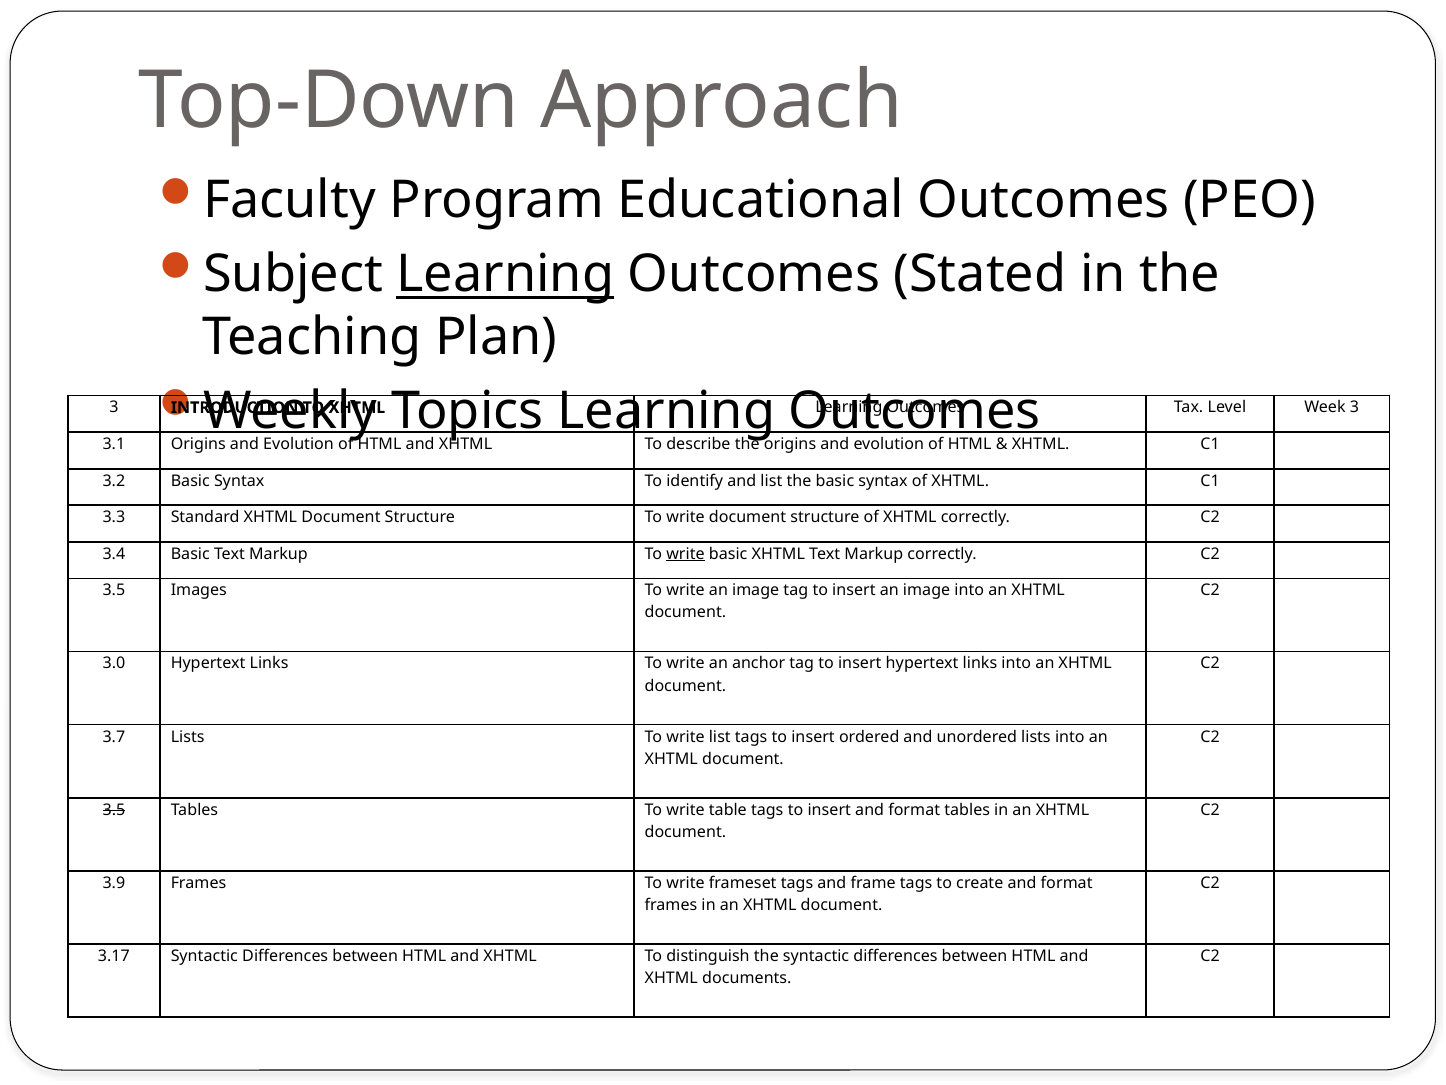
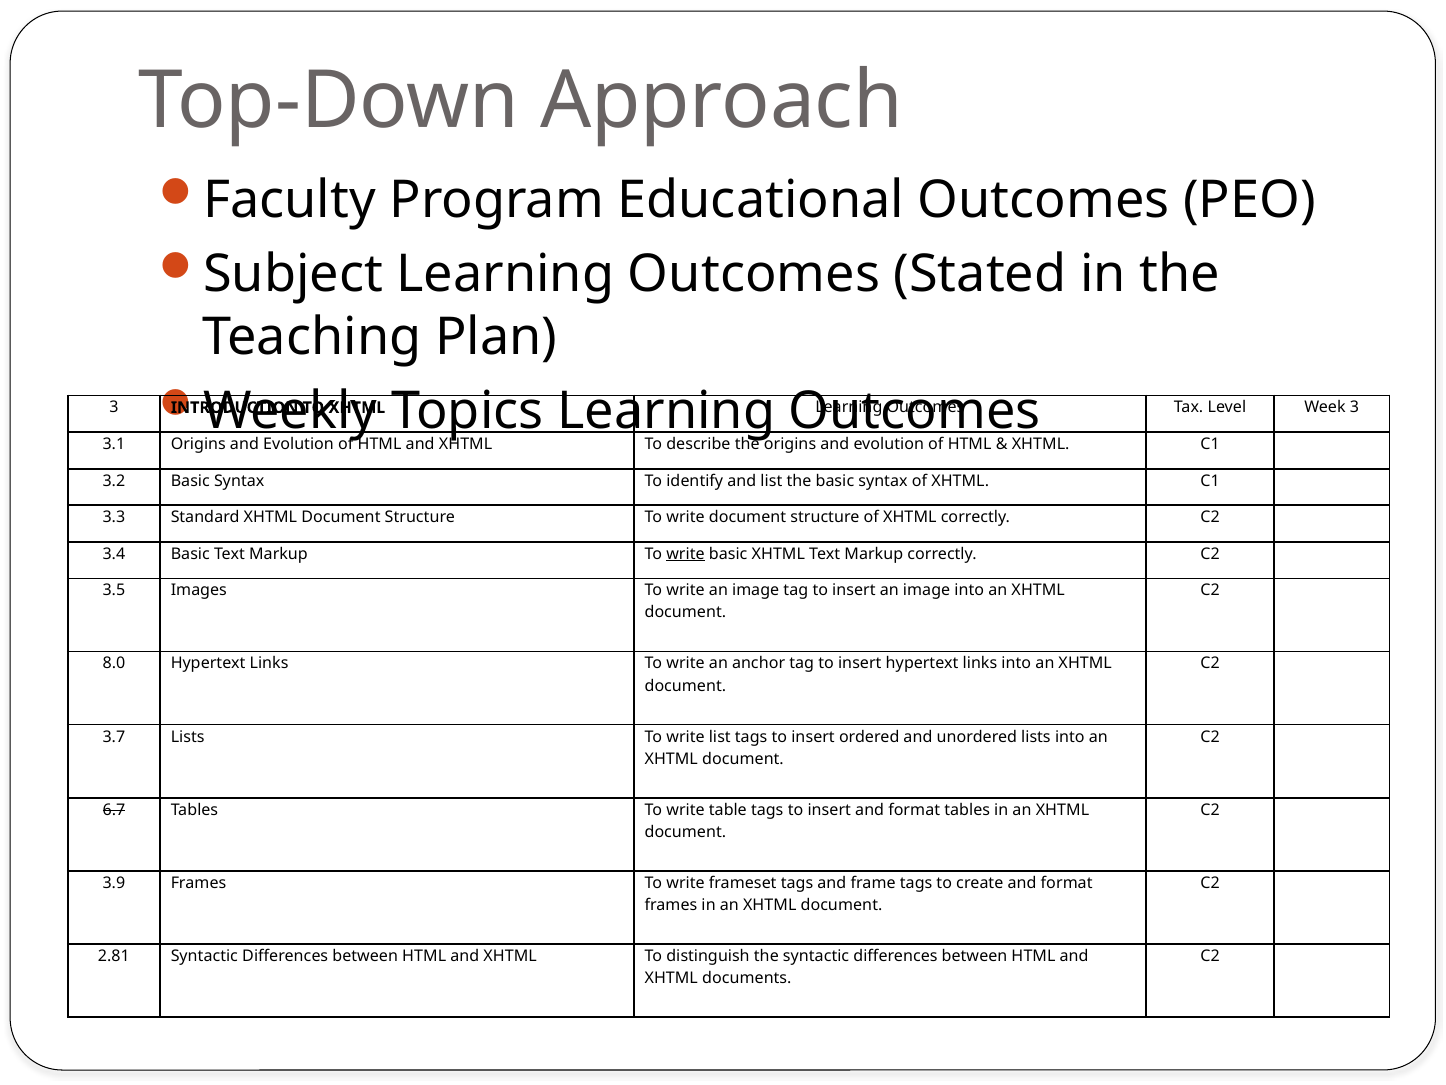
Learning underline: present -> none (505, 275)
3.0: 3.0 -> 8.0 (114, 663)
3.5: 3.5 -> 6.7 (114, 809)
3.17: 3.17 -> 2.81 (114, 956)
